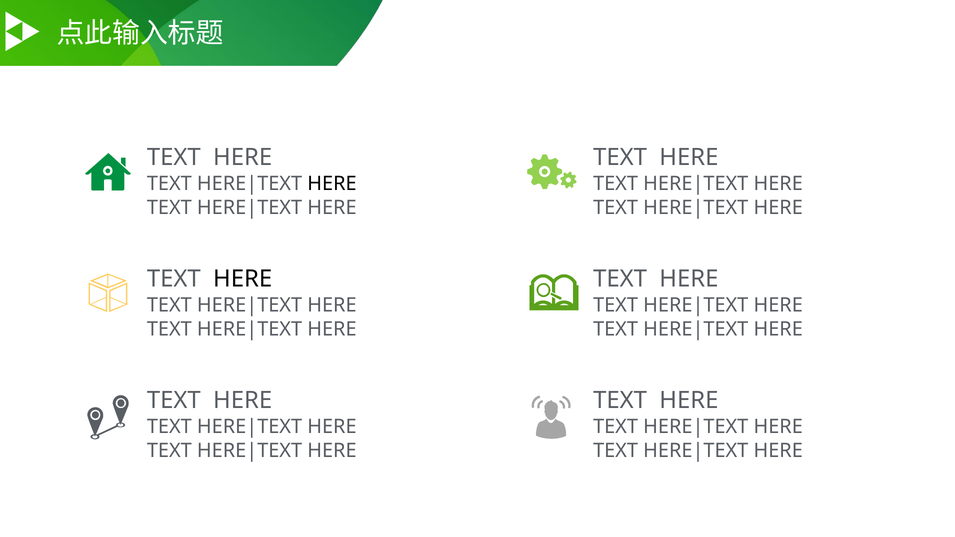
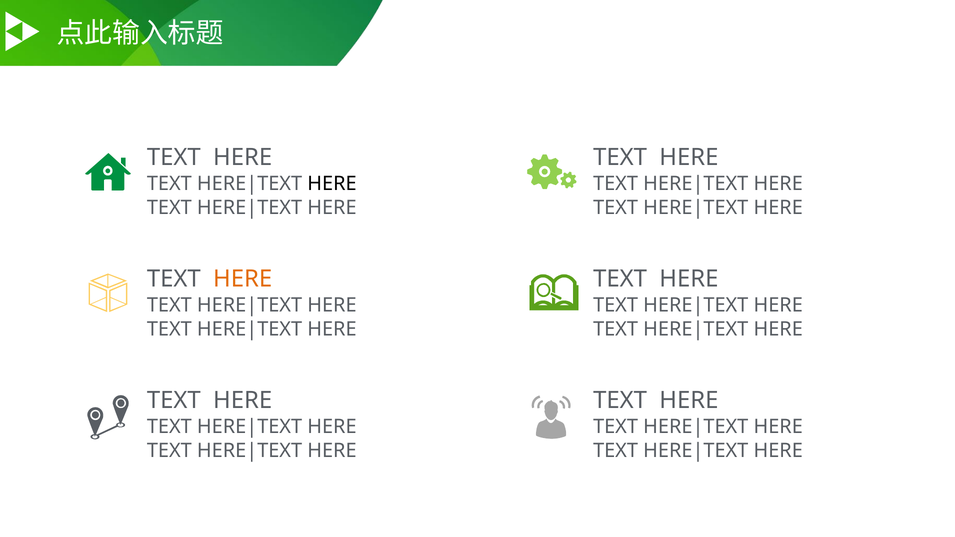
HERE colour: black -> orange (243, 279)
